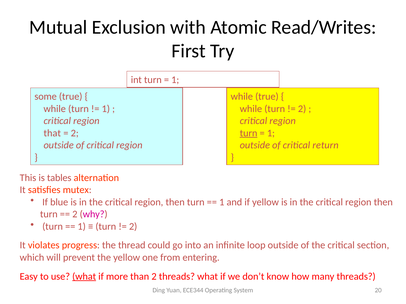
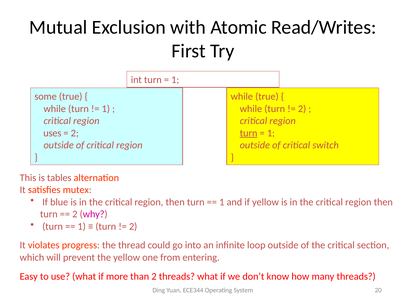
that: that -> uses (52, 133)
return: return -> switch (326, 145)
what underline: present -> none (84, 277)
